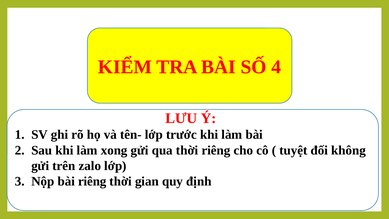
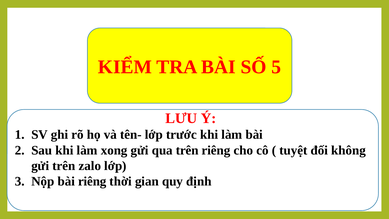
4: 4 -> 5 (276, 67)
qua thời: thời -> trên (187, 150)
